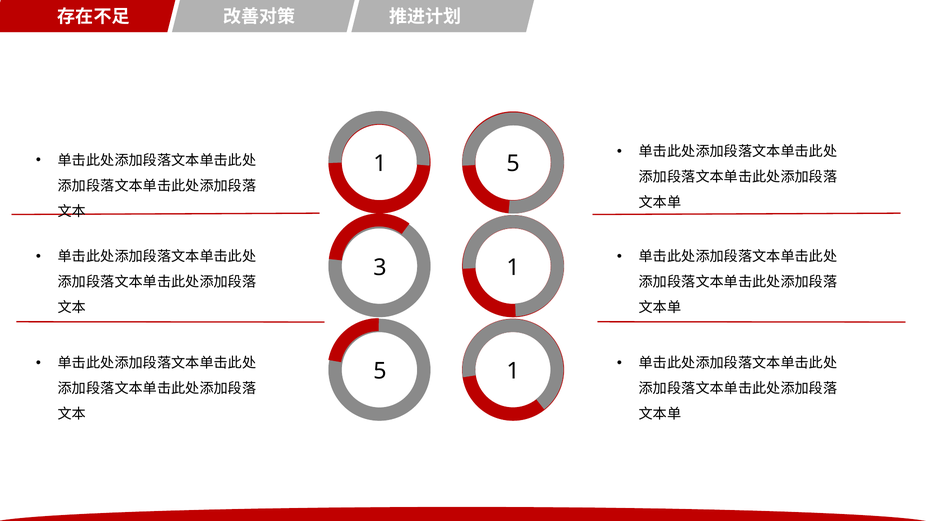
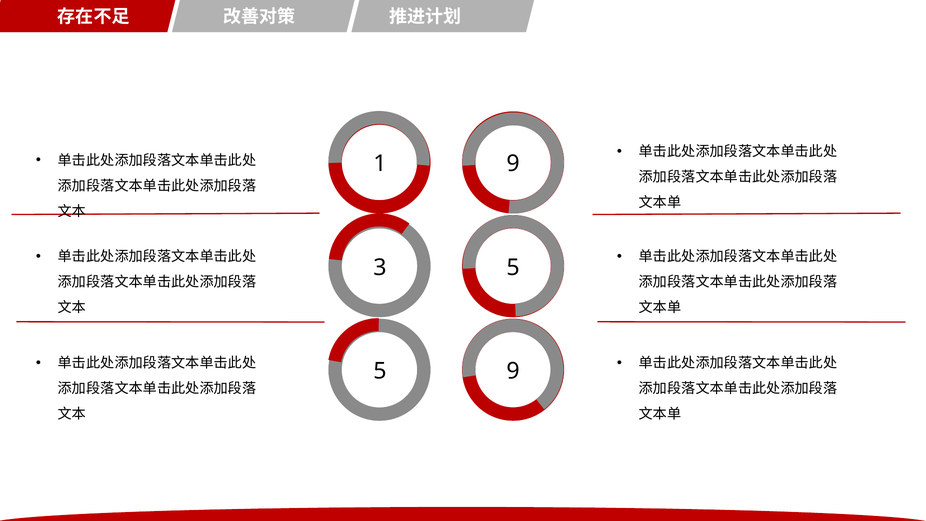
5: 5 -> 9 (513, 164)
3 1: 1 -> 5 (513, 267)
5 1: 1 -> 9 (513, 371)
